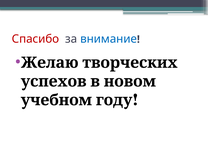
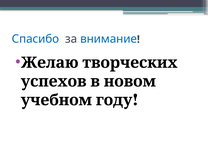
Спасибо colour: red -> blue (35, 39)
